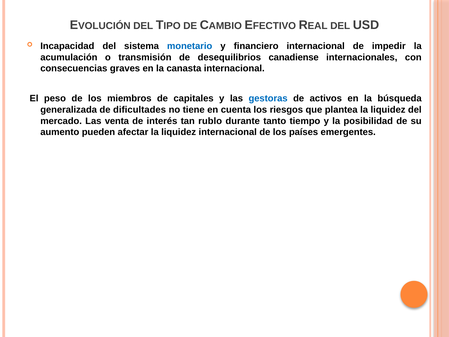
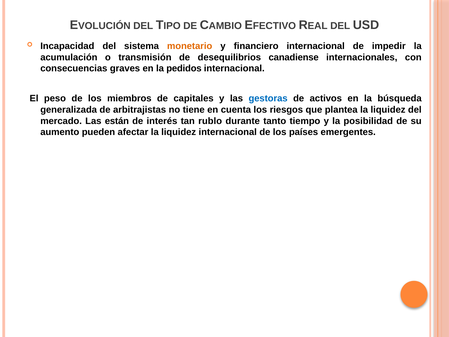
monetario colour: blue -> orange (190, 46)
canasta: canasta -> pedidos (184, 68)
dificultades: dificultades -> arbitrajistas (140, 110)
venta: venta -> están (117, 121)
